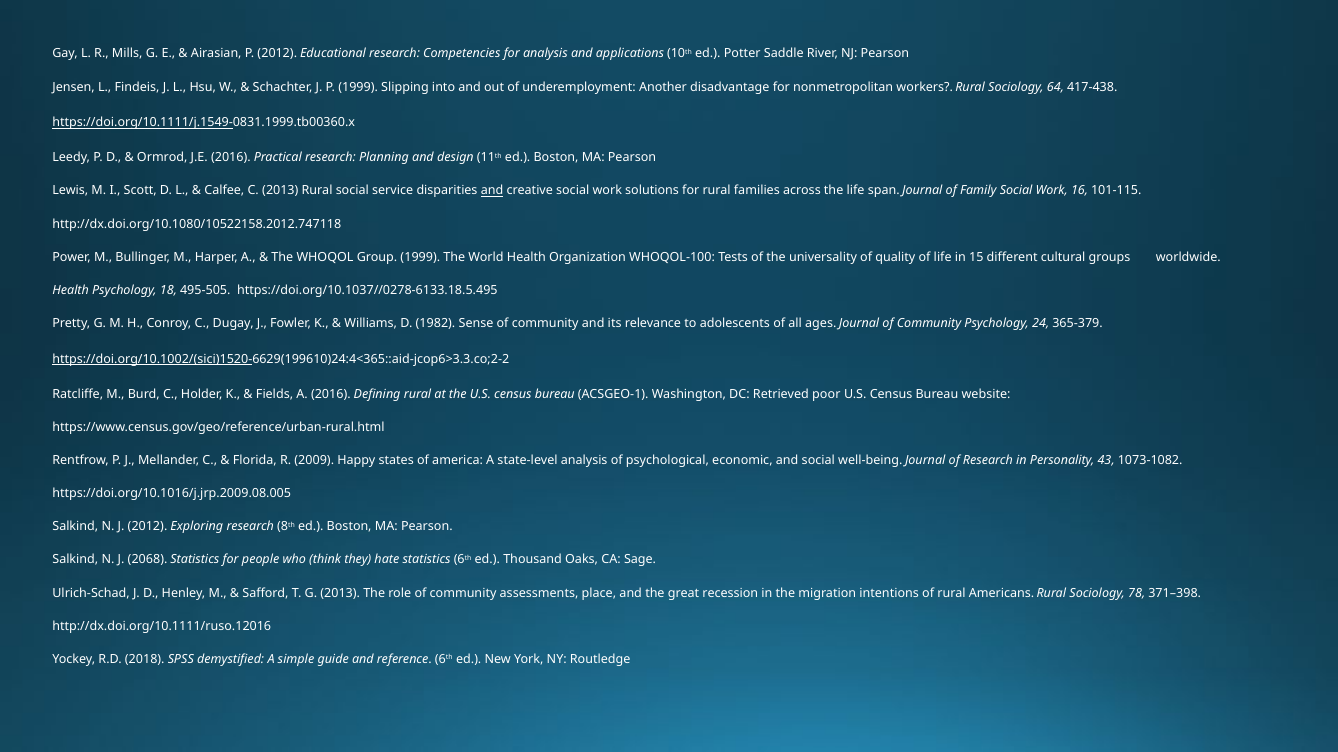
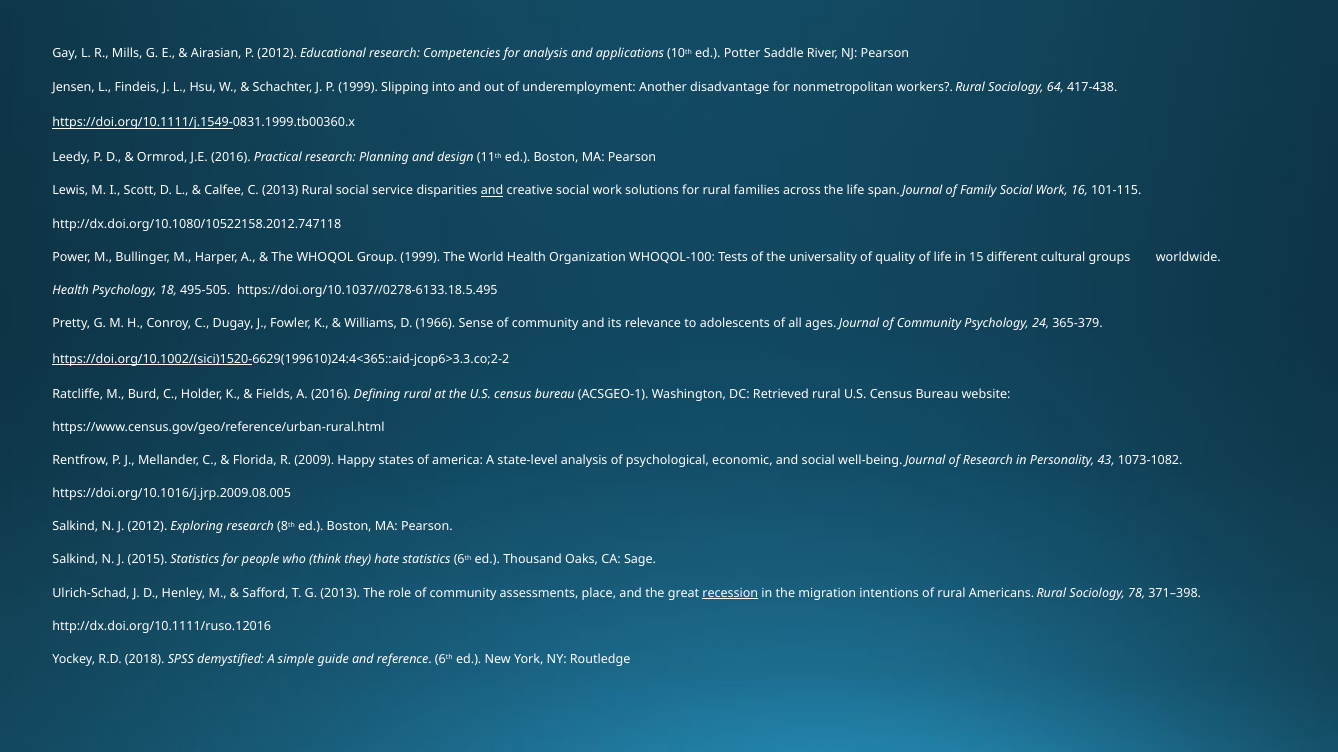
1982: 1982 -> 1966 (435, 324)
Retrieved poor: poor -> rural (826, 394)
2068: 2068 -> 2015 (148, 560)
recession underline: none -> present (730, 593)
